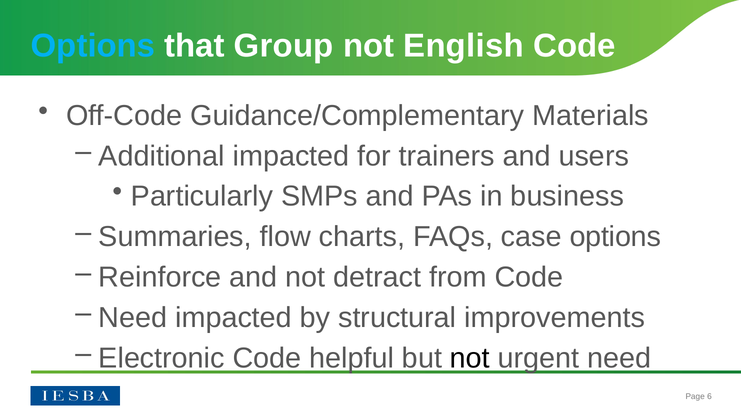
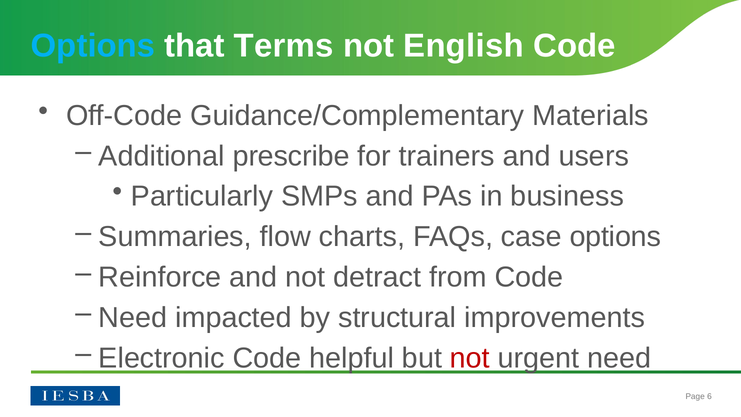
Group: Group -> Terms (284, 46)
Additional impacted: impacted -> prescribe (291, 156)
not colour: black -> red (470, 358)
